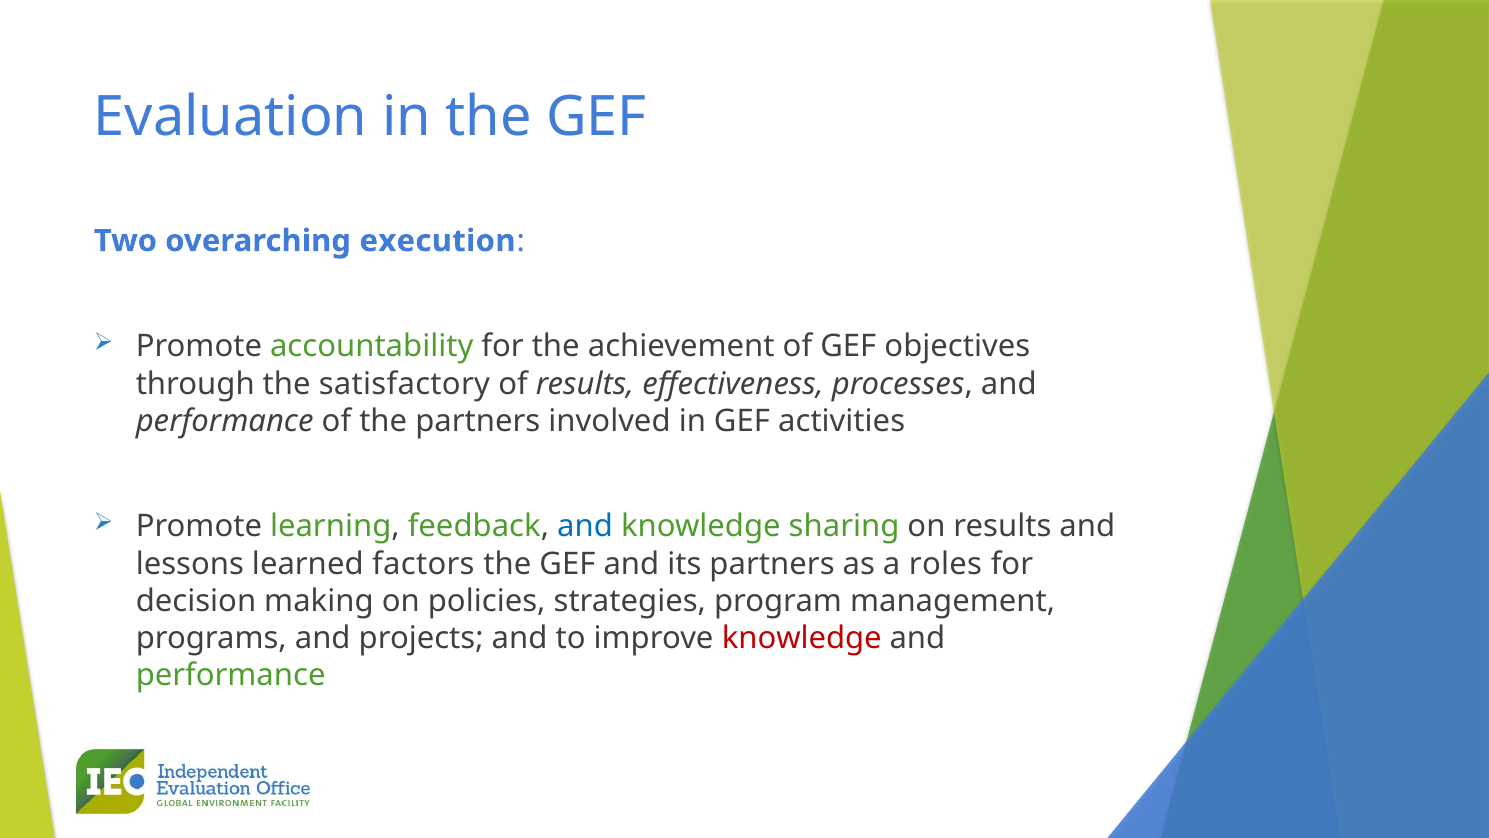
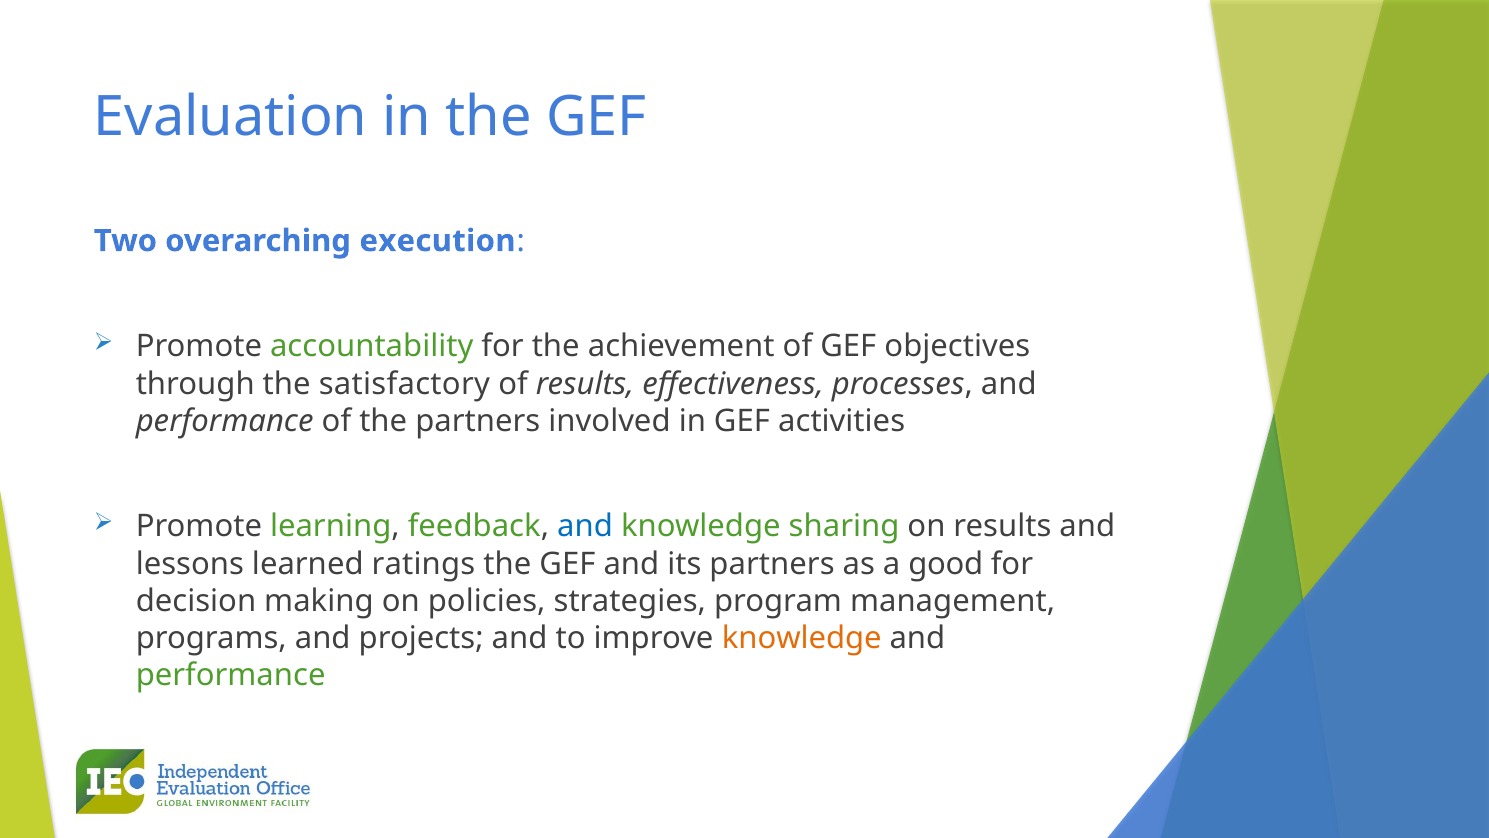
factors: factors -> ratings (423, 564)
roles: roles -> good (946, 564)
knowledge colour: red -> orange (802, 638)
